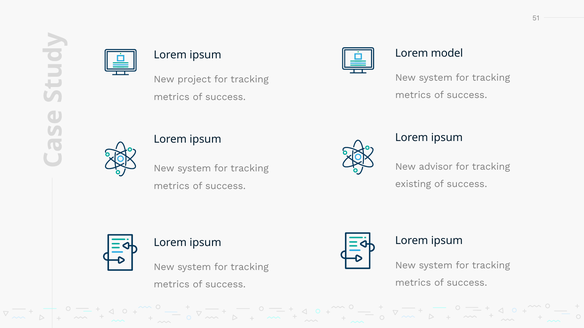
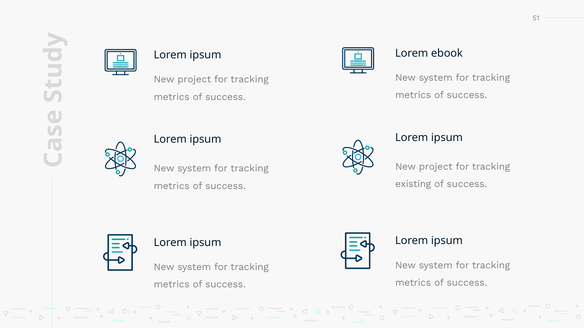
model: model -> ebook (447, 53)
advisor: advisor -> project (436, 167)
